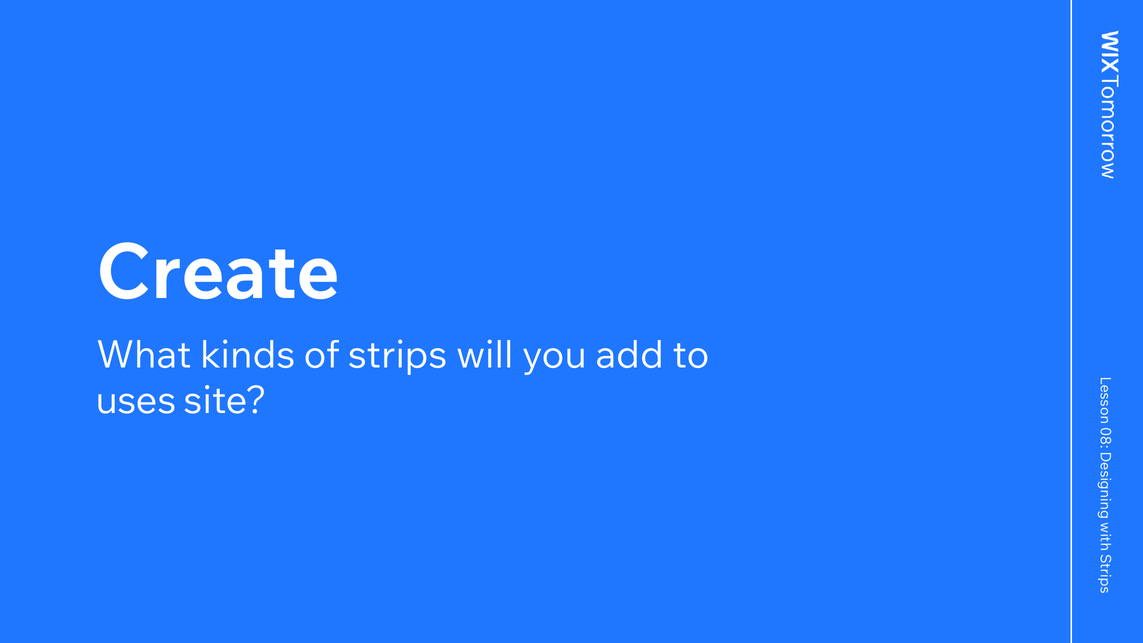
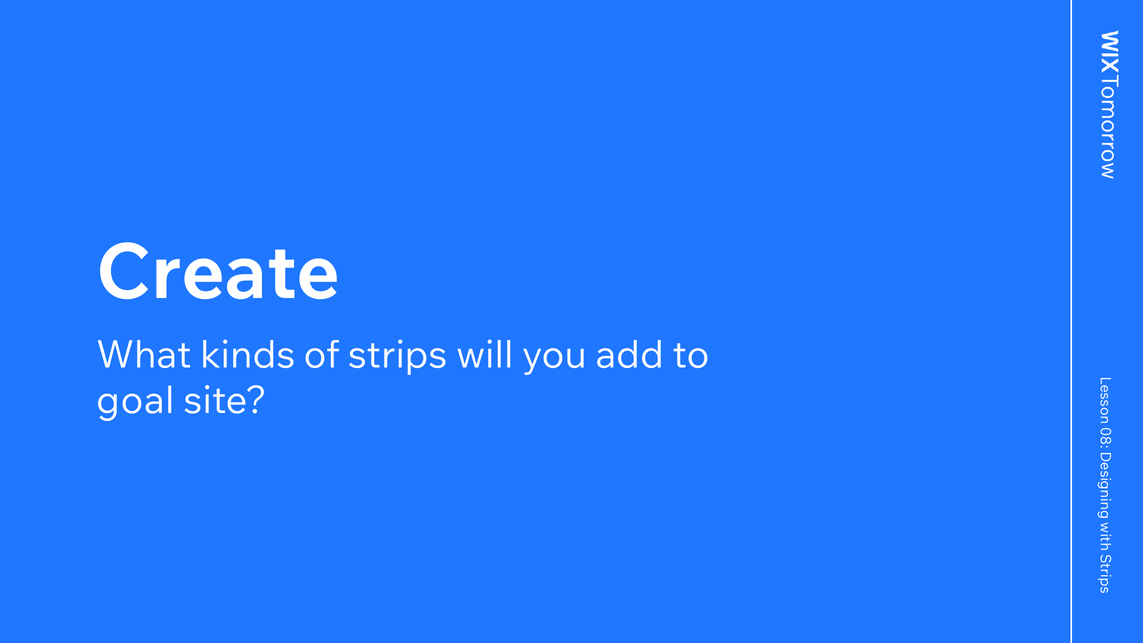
uses: uses -> goal (136, 401)
